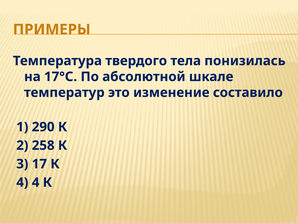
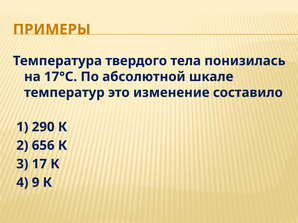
258: 258 -> 656 (43, 146)
4 4: 4 -> 9 (36, 183)
